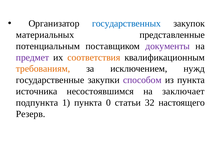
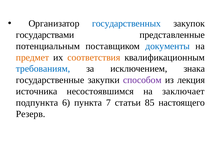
материальных: материальных -> государствами (45, 35)
документы colour: purple -> blue (168, 46)
предмет colour: purple -> orange (32, 58)
требованиям colour: orange -> blue (43, 69)
нужд: нужд -> знака (194, 69)
из пункта: пункта -> лекция (191, 80)
1: 1 -> 6 (66, 103)
0: 0 -> 7 (108, 103)
32: 32 -> 85 (150, 103)
